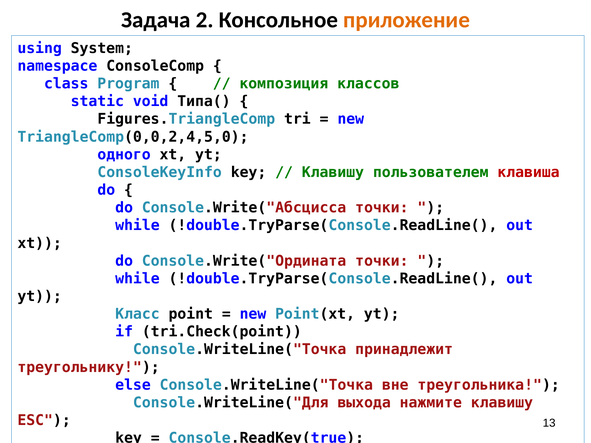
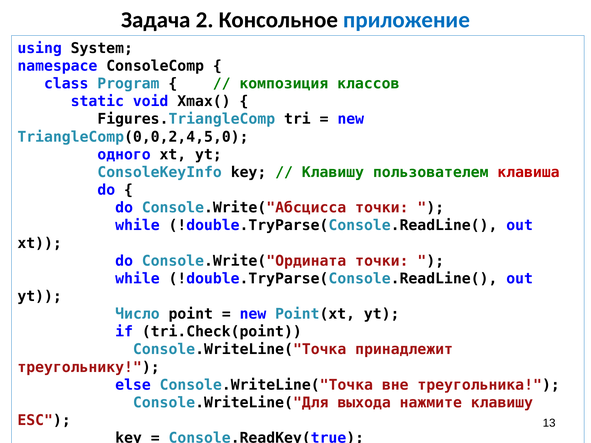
приложение colour: orange -> blue (407, 20)
Типа(: Типа( -> Xmax( (204, 101)
Класс: Класс -> Число (137, 314)
